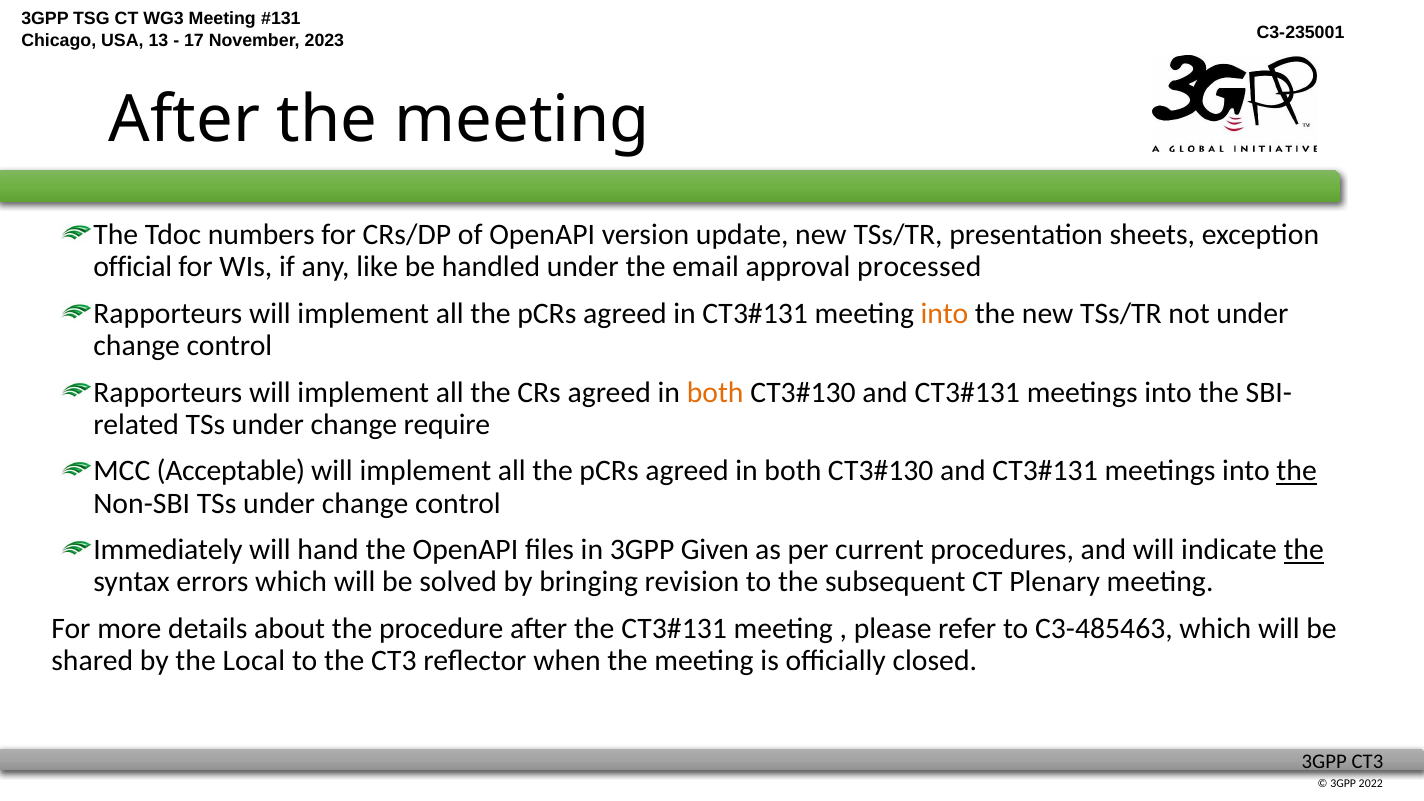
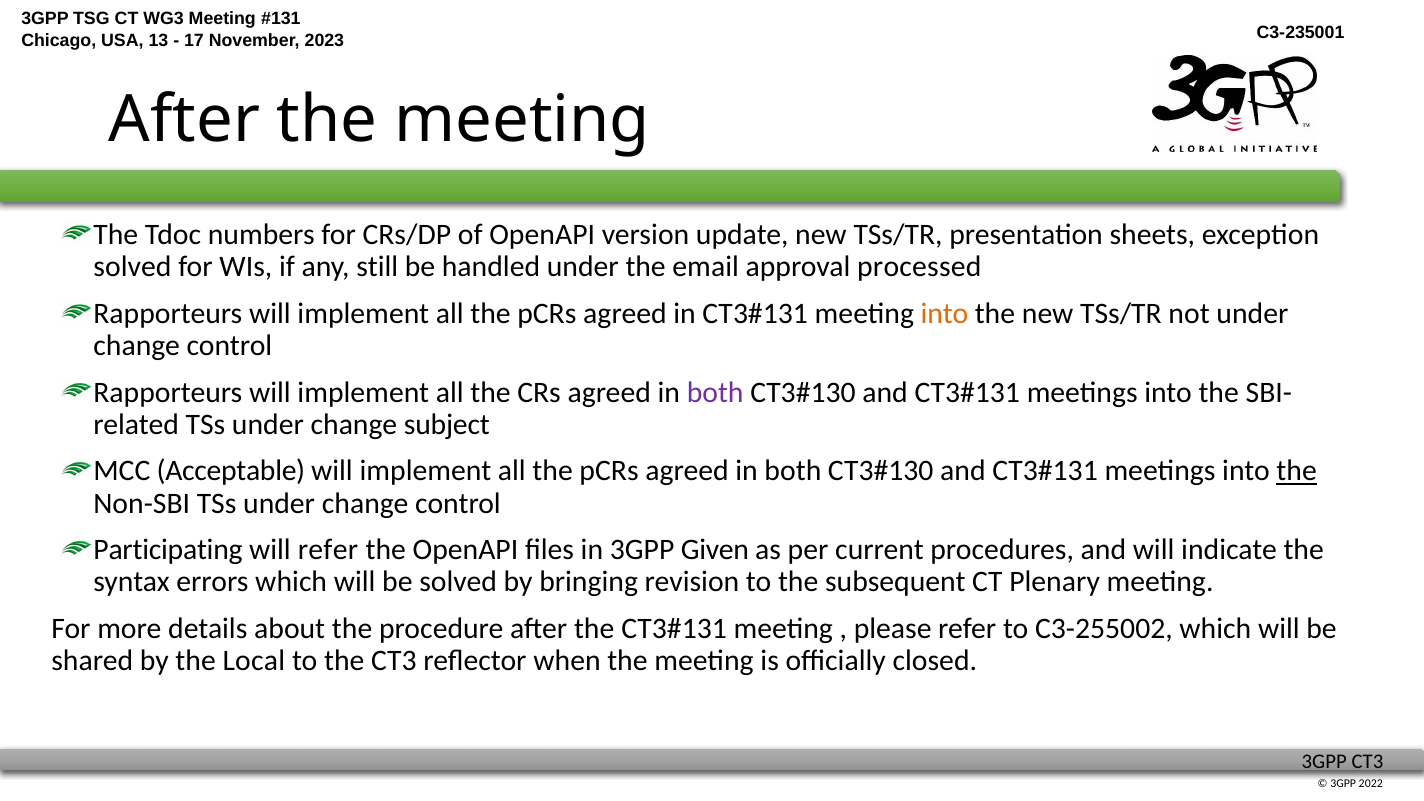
official: official -> solved (132, 266)
like: like -> still (377, 266)
both colour: orange -> purple (715, 392)
require: require -> subject (447, 424)
Immediately: Immediately -> Participating (168, 550)
will hand: hand -> refer (328, 550)
the underline: present -> none (1304, 550)
C3-485463: C3-485463 -> C3-255002 (1104, 629)
